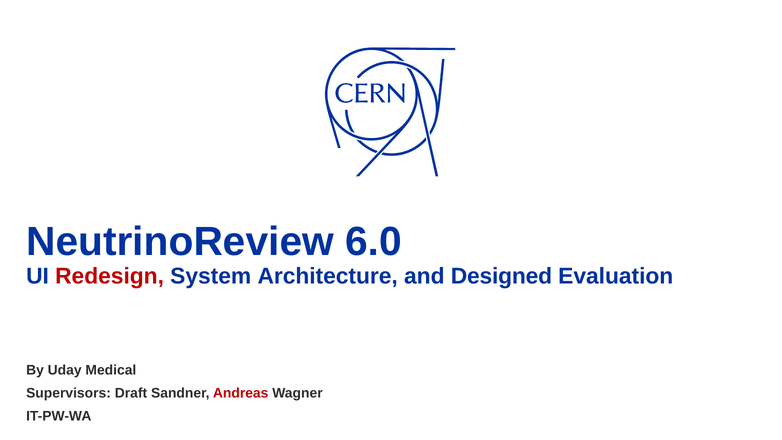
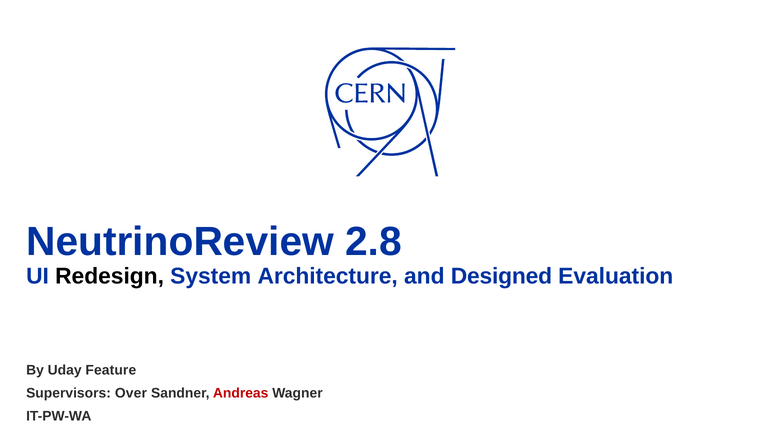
6.0: 6.0 -> 2.8 (373, 242)
Redesign colour: red -> black (110, 276)
Medical: Medical -> Feature (111, 370)
Draft: Draft -> Over (131, 393)
